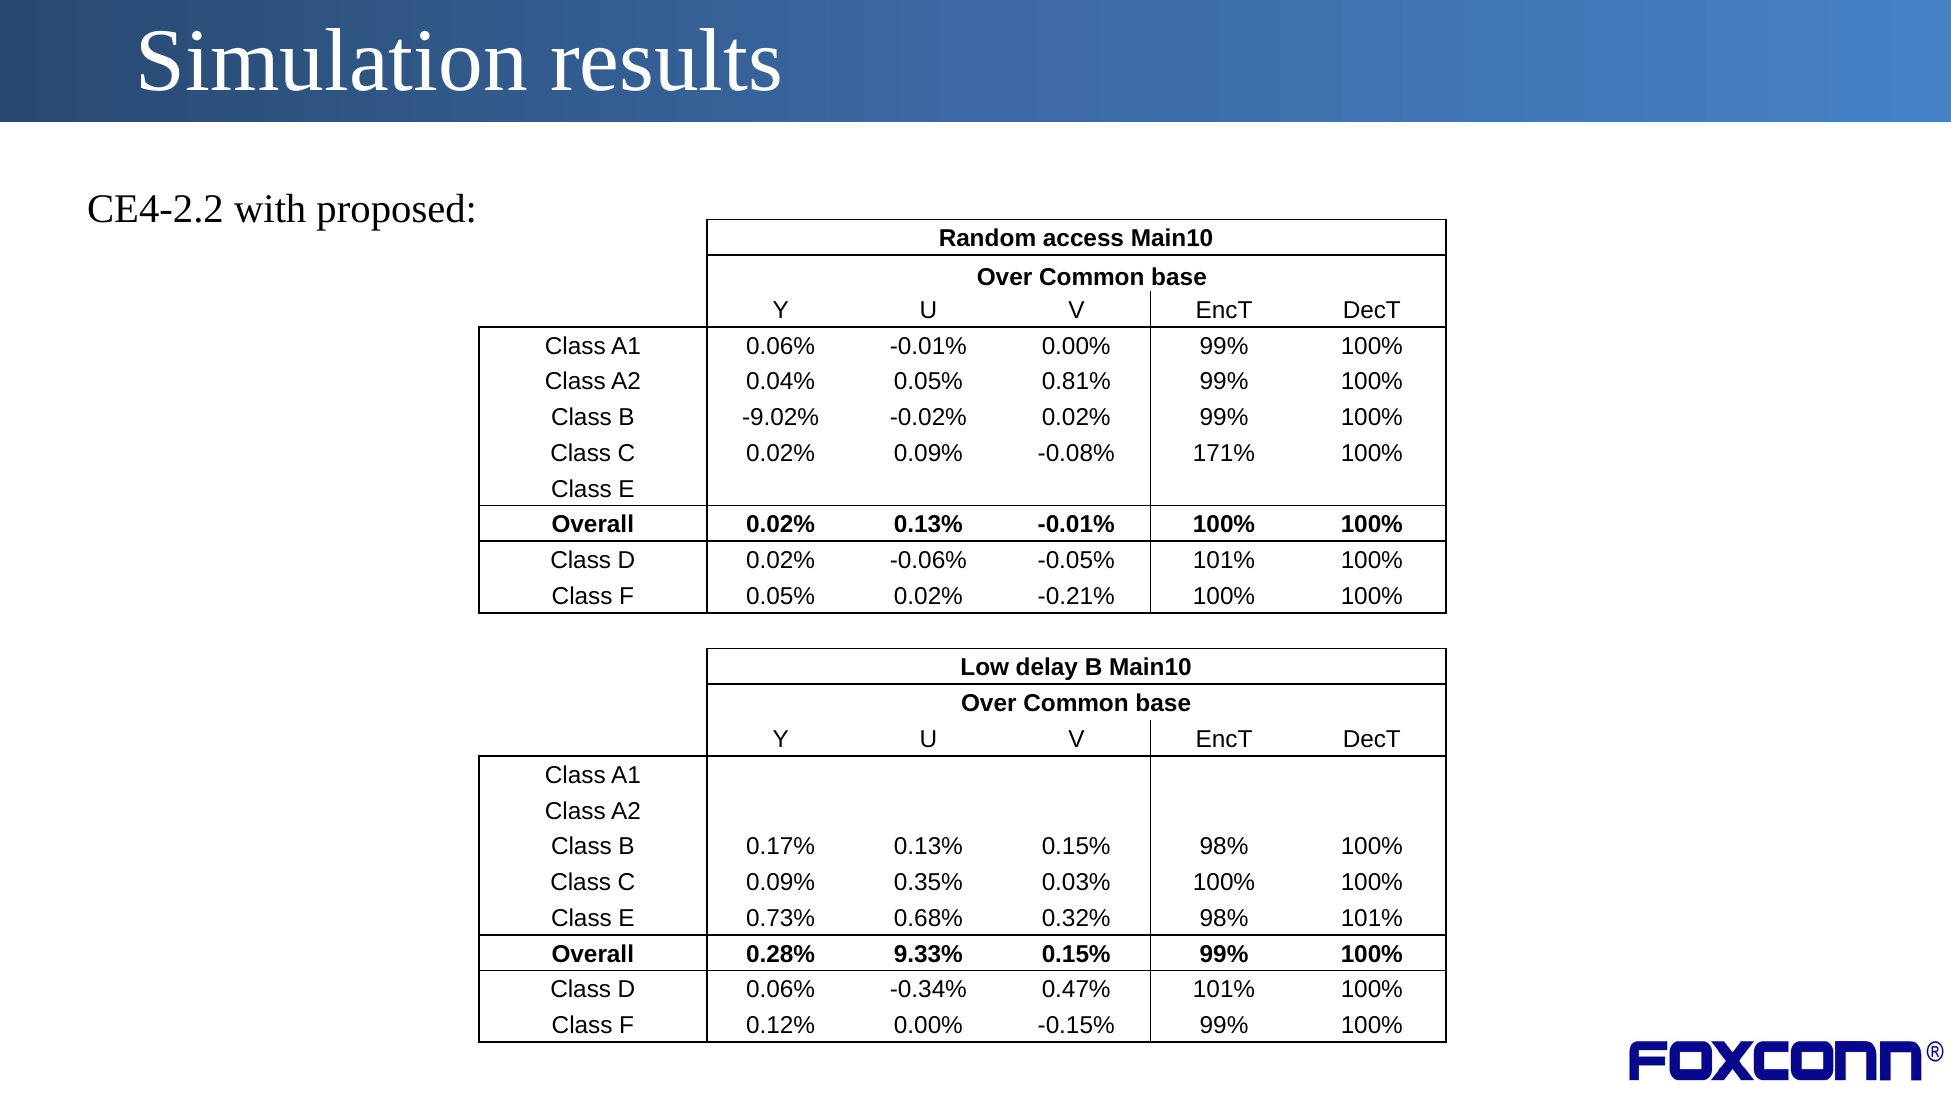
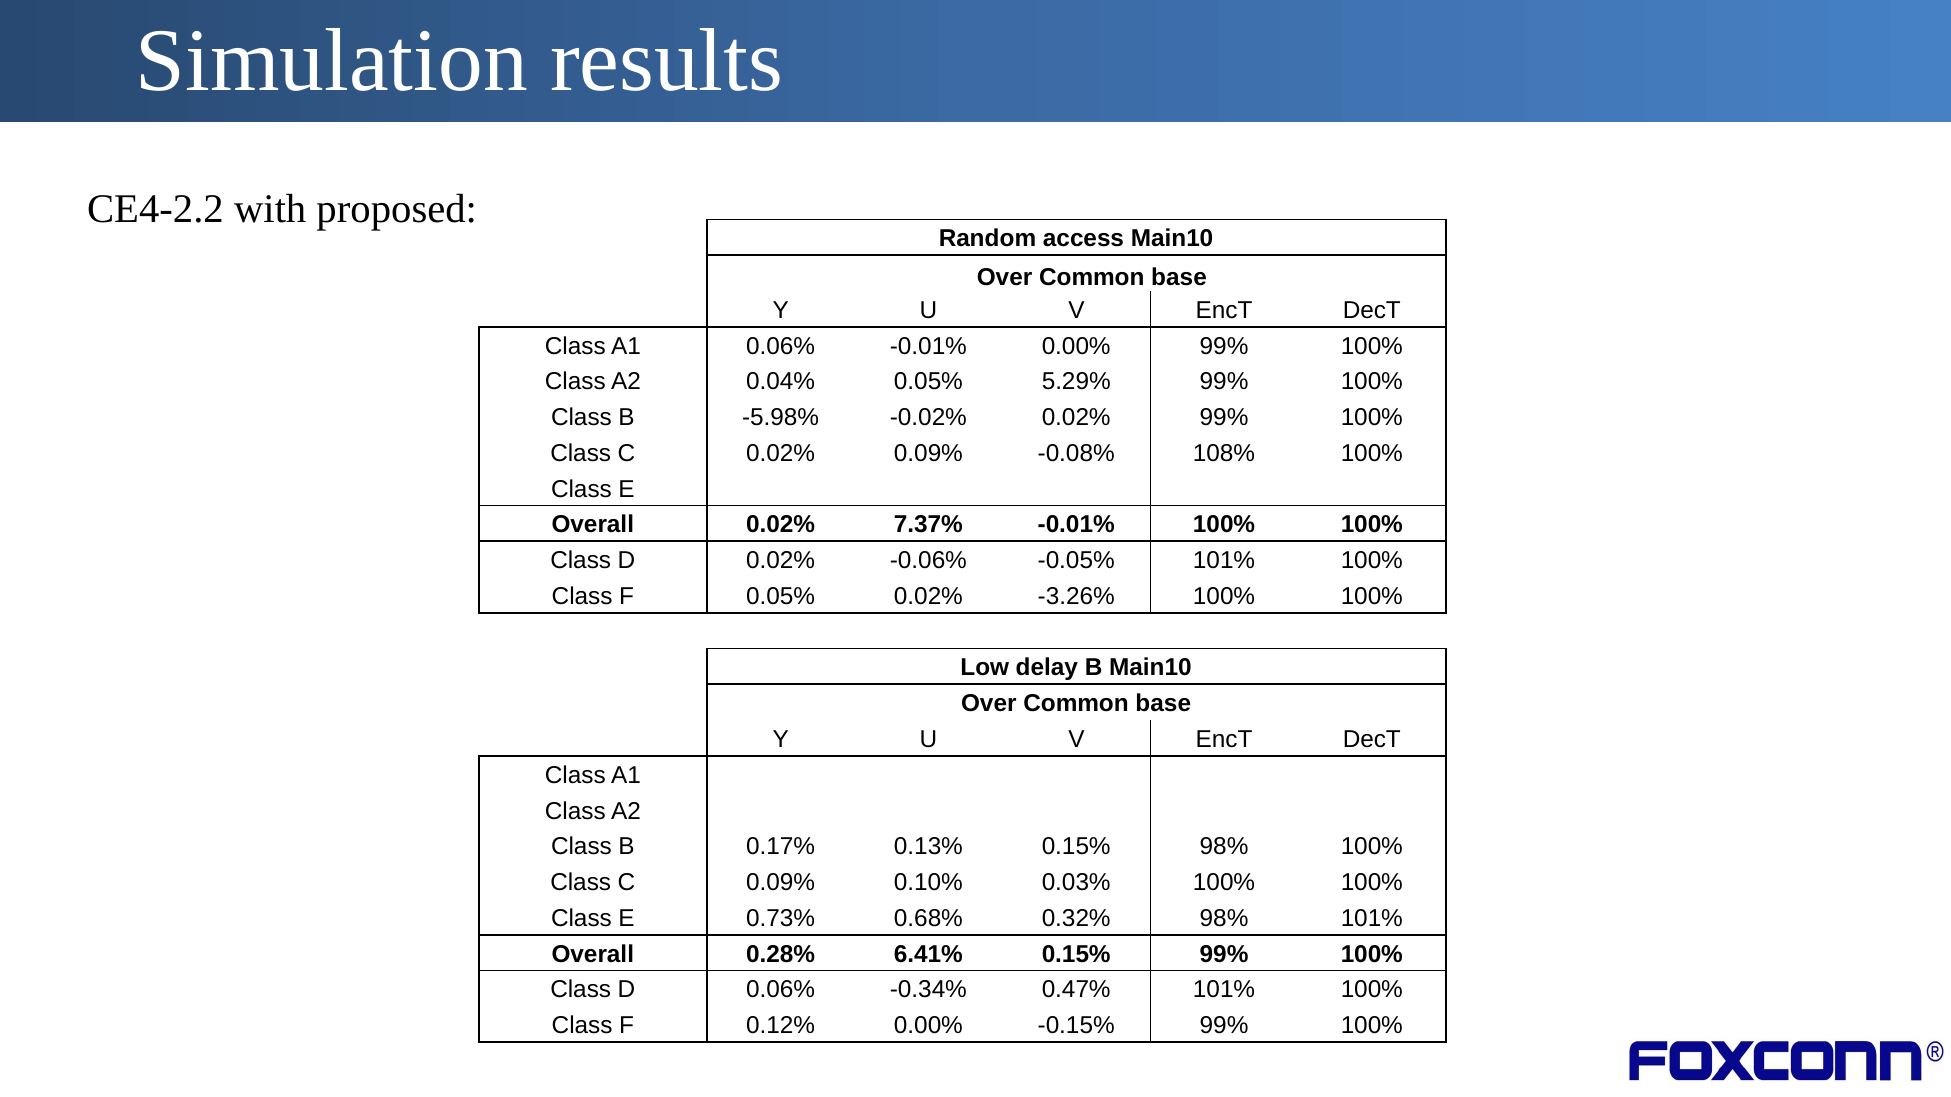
0.81%: 0.81% -> 5.29% (1076, 382)
-9.02%: -9.02% -> -5.98% (781, 418)
171%: 171% -> 108% (1224, 454)
0.02% 0.13%: 0.13% -> 7.37% (928, 525)
-0.21%: -0.21% -> -3.26% (1076, 597)
0.35%: 0.35% -> 0.10% (928, 883)
9.33%: 9.33% -> 6.41% (928, 954)
